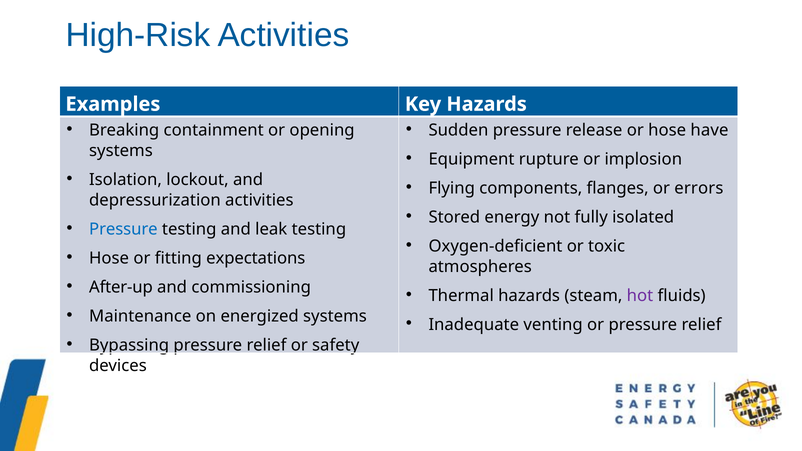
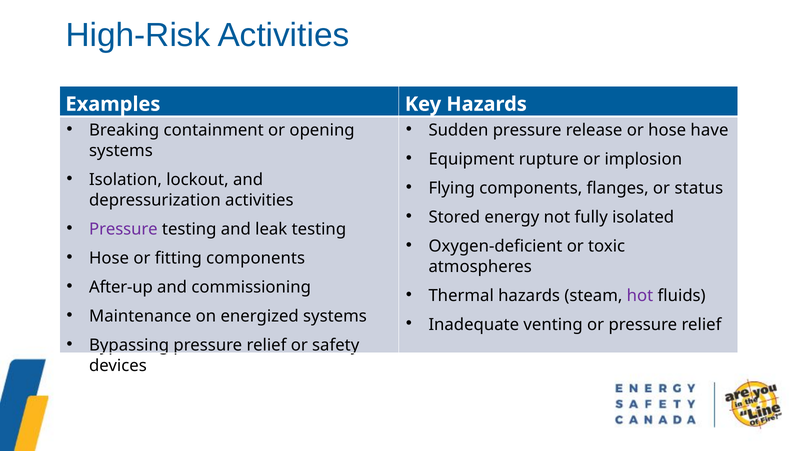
errors: errors -> status (699, 188)
Pressure colour: blue -> purple (123, 229)
fitting expectations: expectations -> components (256, 258)
